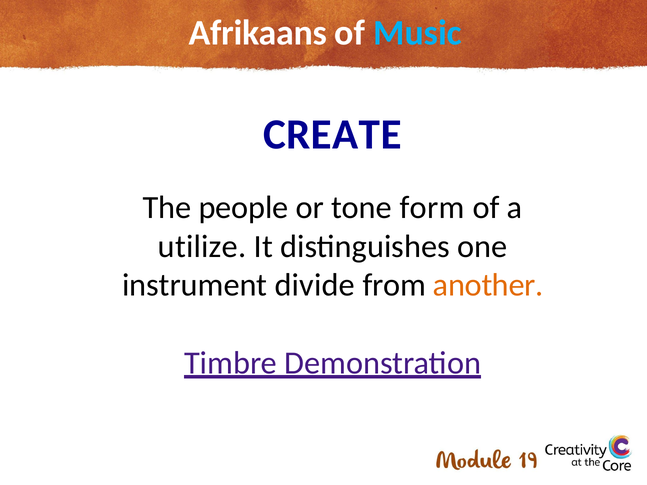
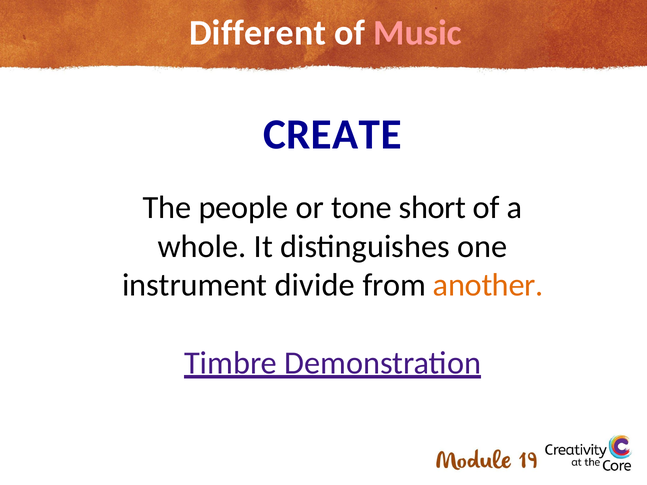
Afrikaans: Afrikaans -> Different (258, 33)
Music colour: light blue -> pink (418, 33)
form: form -> short (432, 208)
utilize: utilize -> whole (202, 247)
